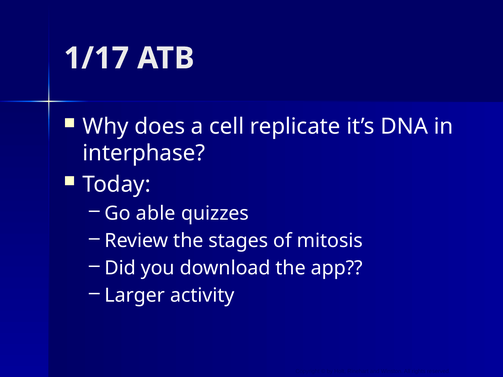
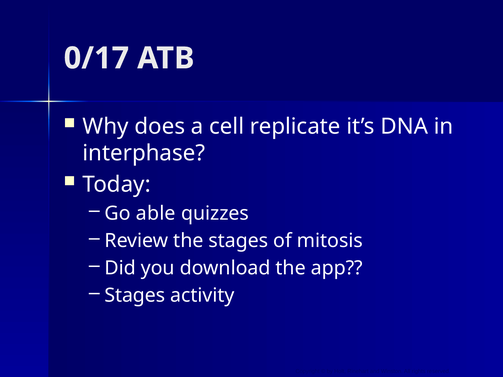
1/17: 1/17 -> 0/17 (96, 58)
Larger: Larger -> Stages (135, 296)
